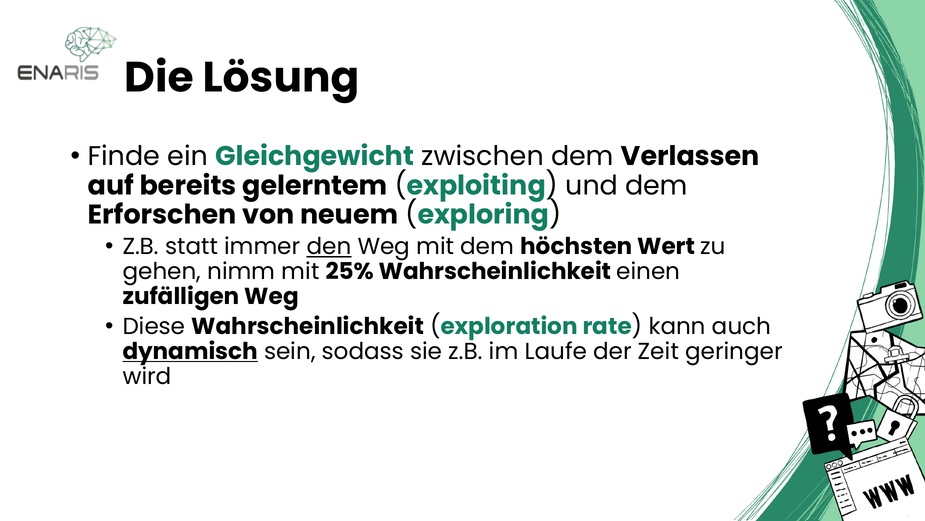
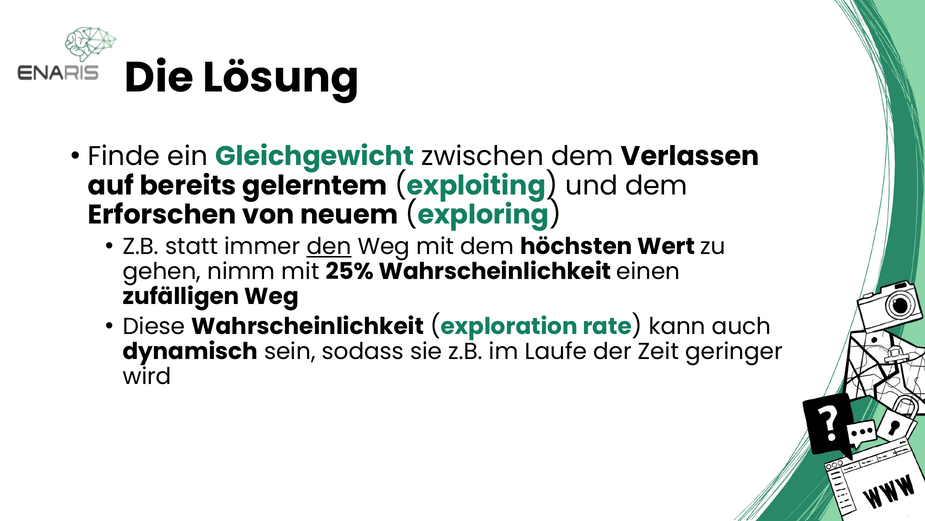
dynamisch underline: present -> none (190, 351)
